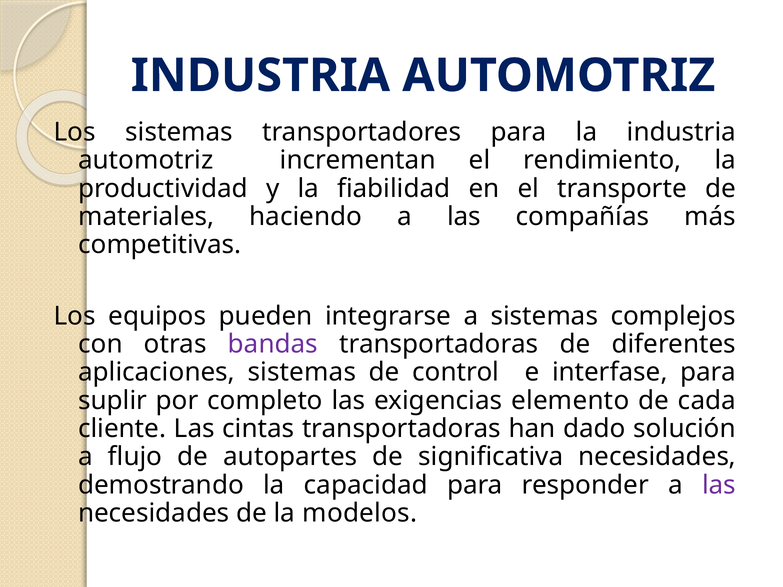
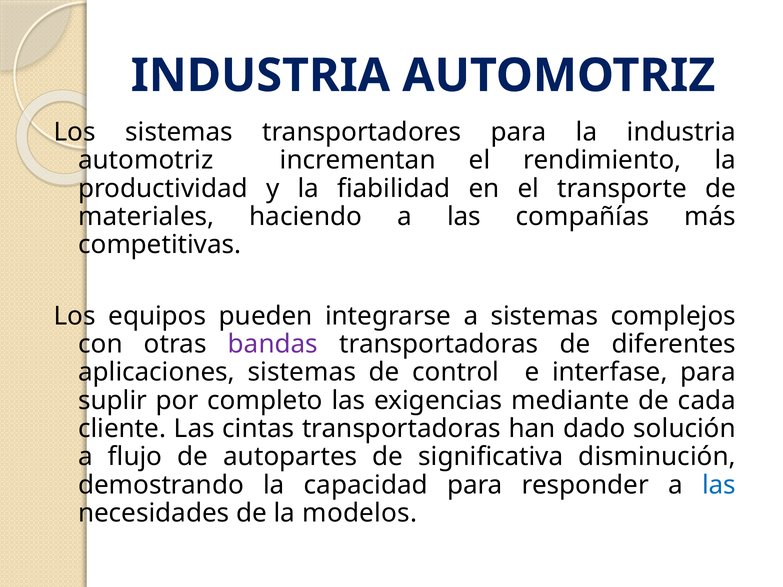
elemento: elemento -> mediante (570, 401)
significativa necesidades: necesidades -> disminución (657, 457)
las colour: purple -> blue (719, 485)
